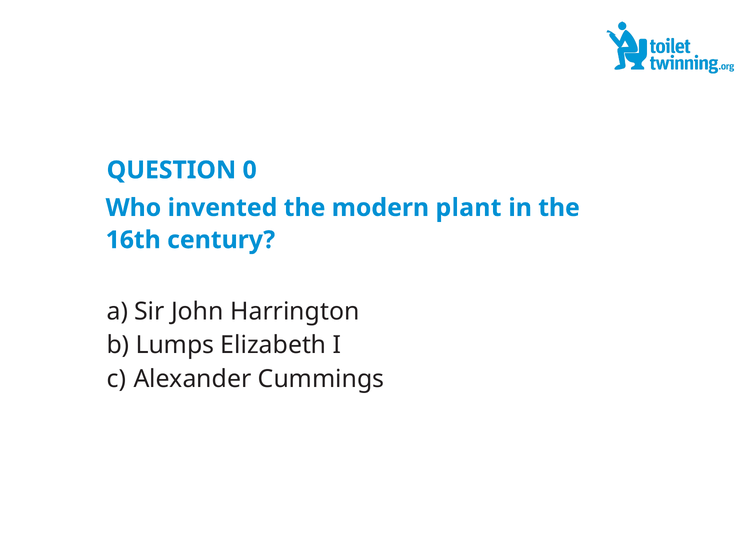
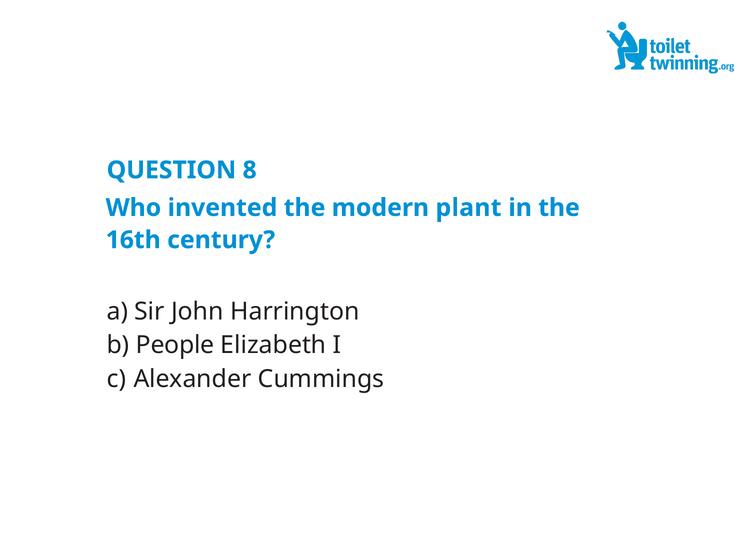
0: 0 -> 8 (250, 170)
Lumps: Lumps -> People (175, 345)
